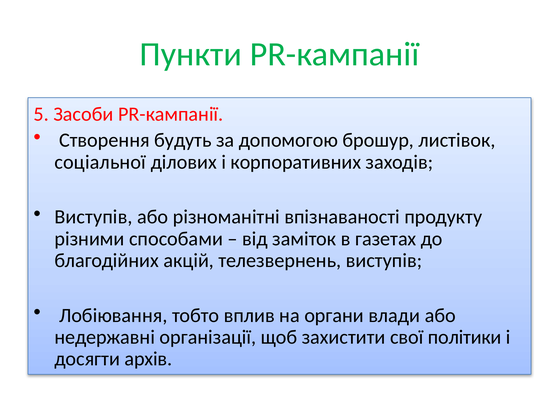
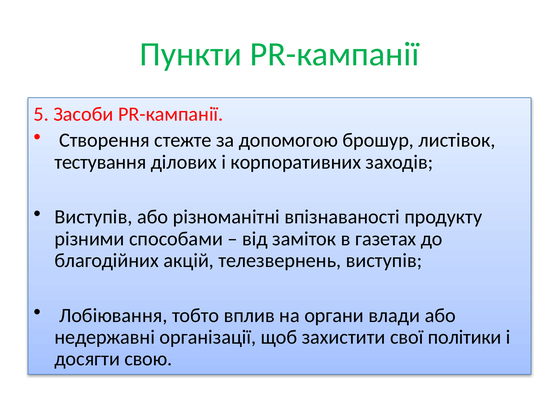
будуть: будуть -> стежте (183, 140)
соціальної: соціальної -> тестування (100, 162)
архів: архів -> свою (148, 359)
